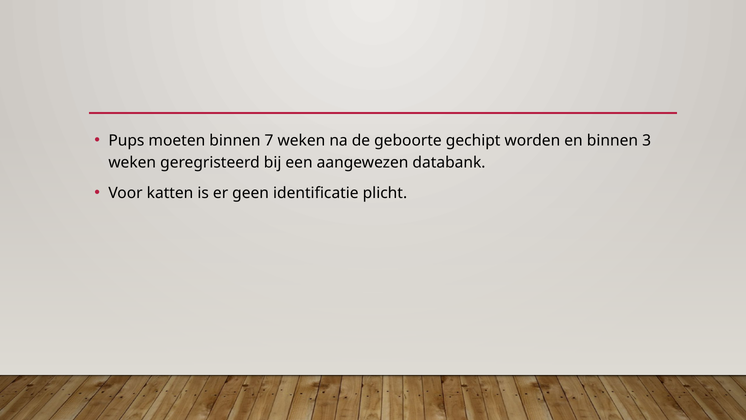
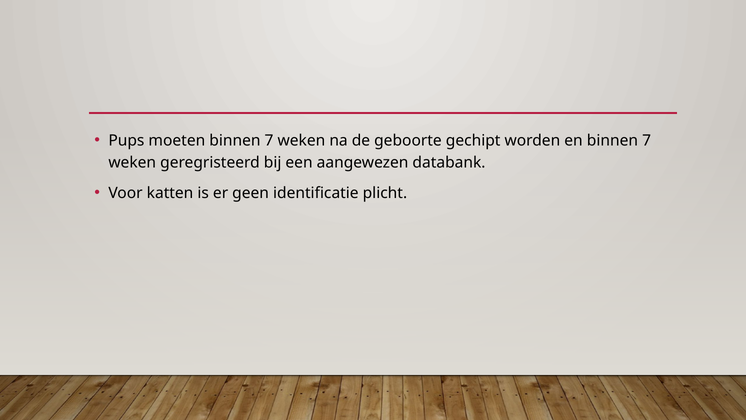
en binnen 3: 3 -> 7 (647, 140)
